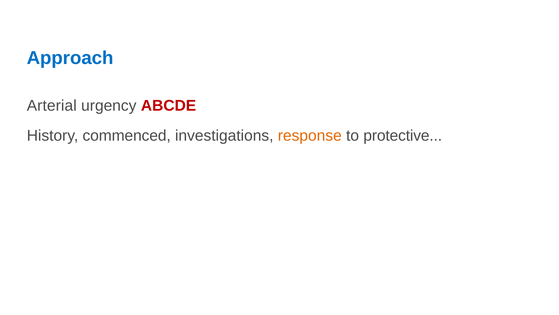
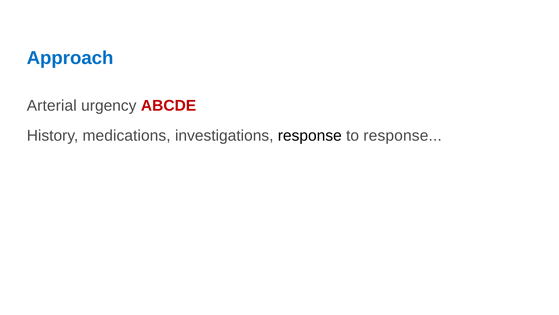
commenced: commenced -> medications (127, 135)
response colour: orange -> black (310, 135)
to protective: protective -> response (403, 135)
